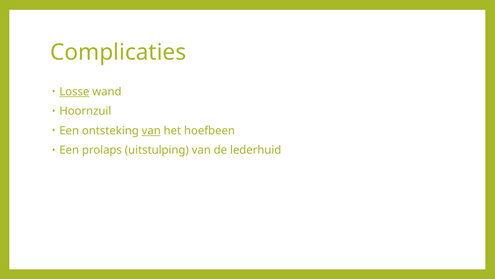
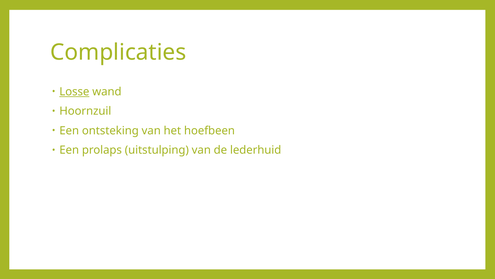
van underline: present -> none (151, 130)
